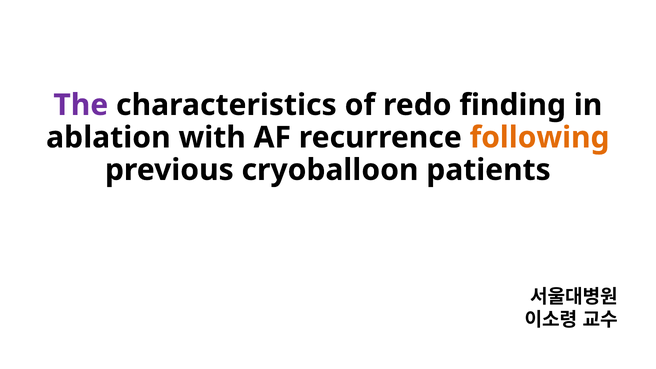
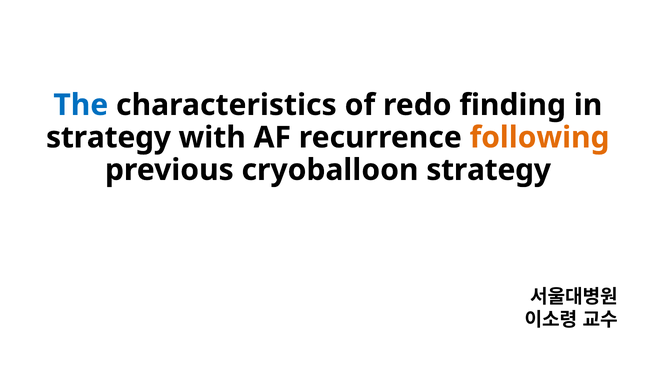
The colour: purple -> blue (81, 105)
ablation: ablation -> strategy (108, 138)
cryoballoon patients: patients -> strategy (489, 170)
